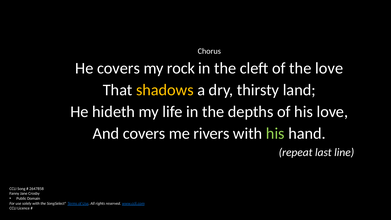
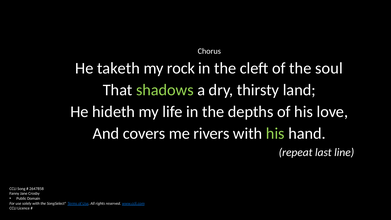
He covers: covers -> taketh (118, 68)
the love: love -> soul (329, 68)
shadows colour: yellow -> light green (165, 90)
